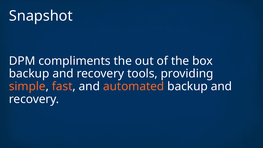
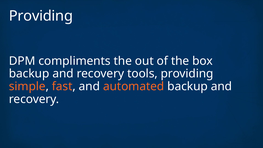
Snapshot: Snapshot -> Providing (41, 16)
